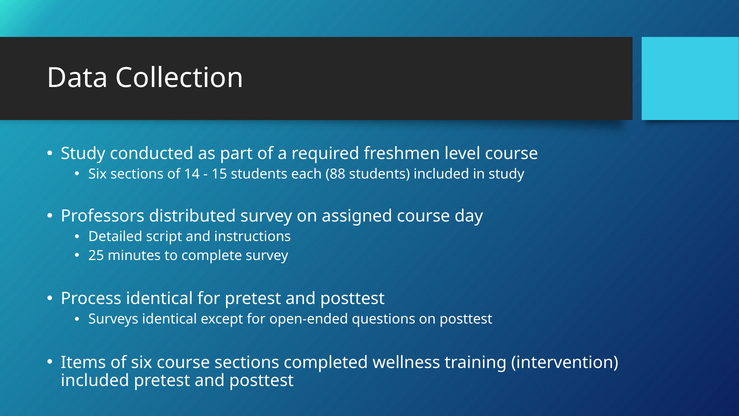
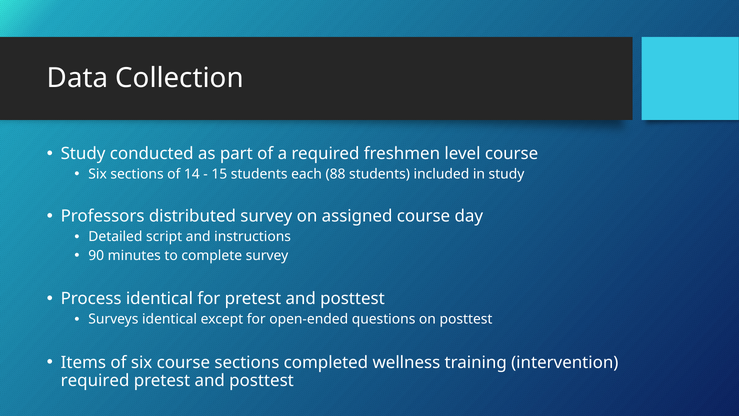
25: 25 -> 90 (96, 256)
included: included -> required (95, 380)
